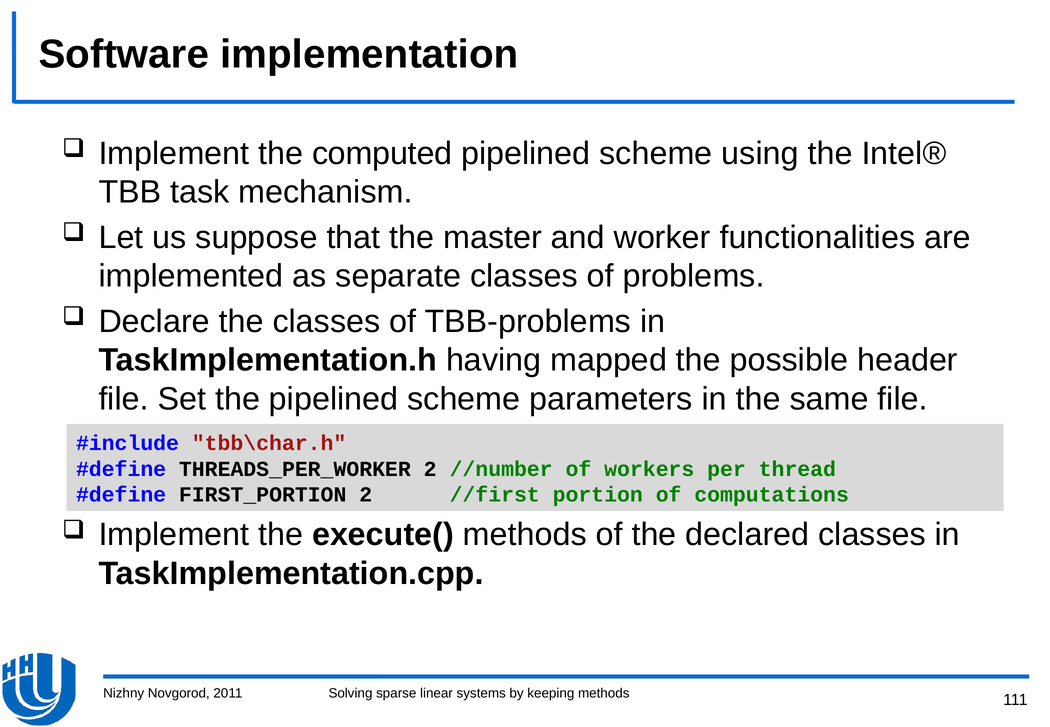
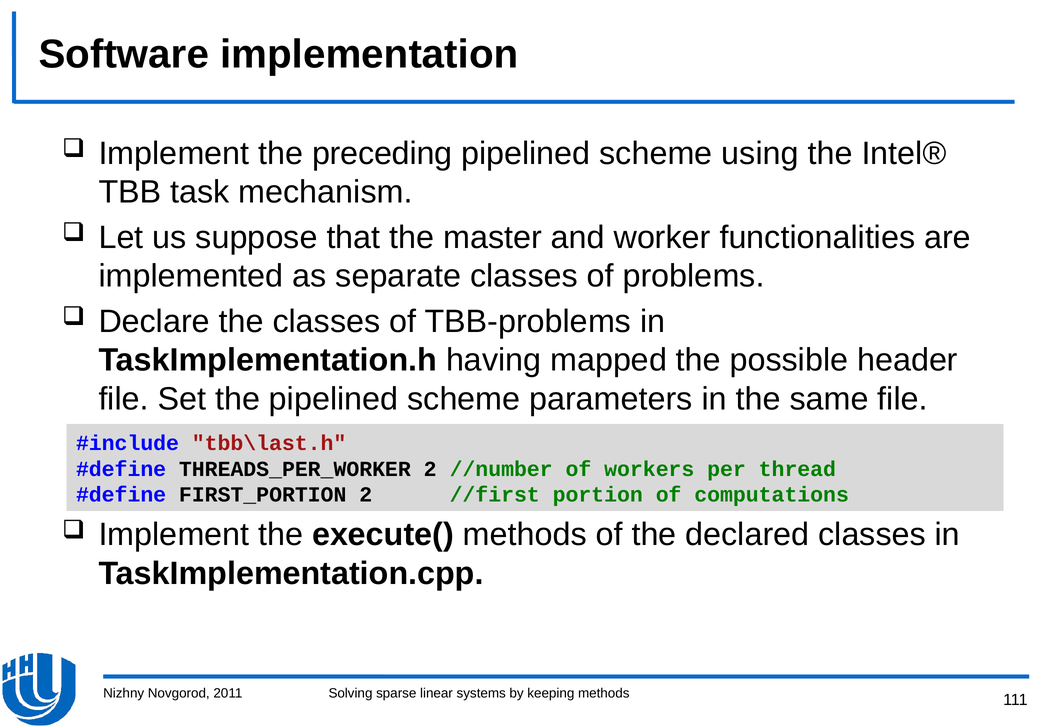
computed: computed -> preceding (382, 153)
tbb\char.h: tbb\char.h -> tbb\last.h (269, 443)
